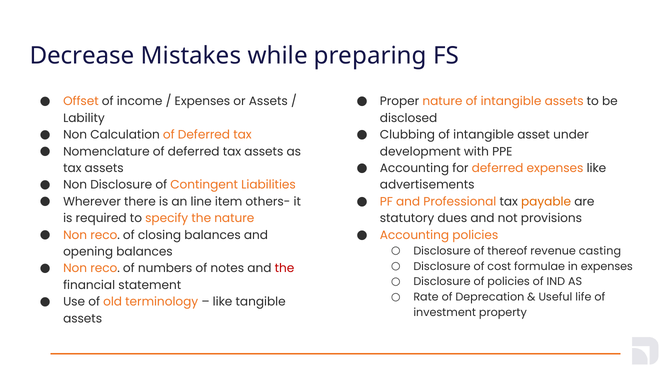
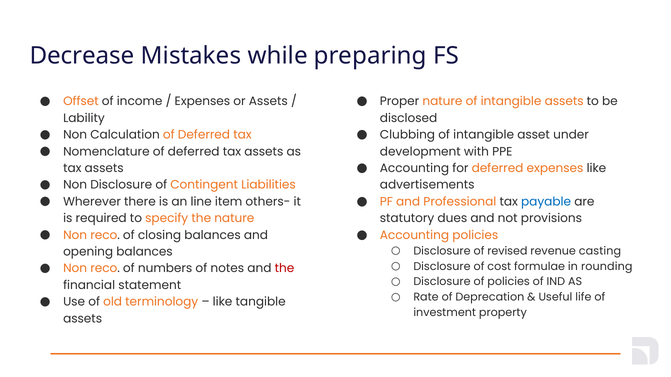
payable colour: orange -> blue (546, 202)
thereof: thereof -> revised (507, 251)
in expenses: expenses -> rounding (607, 267)
